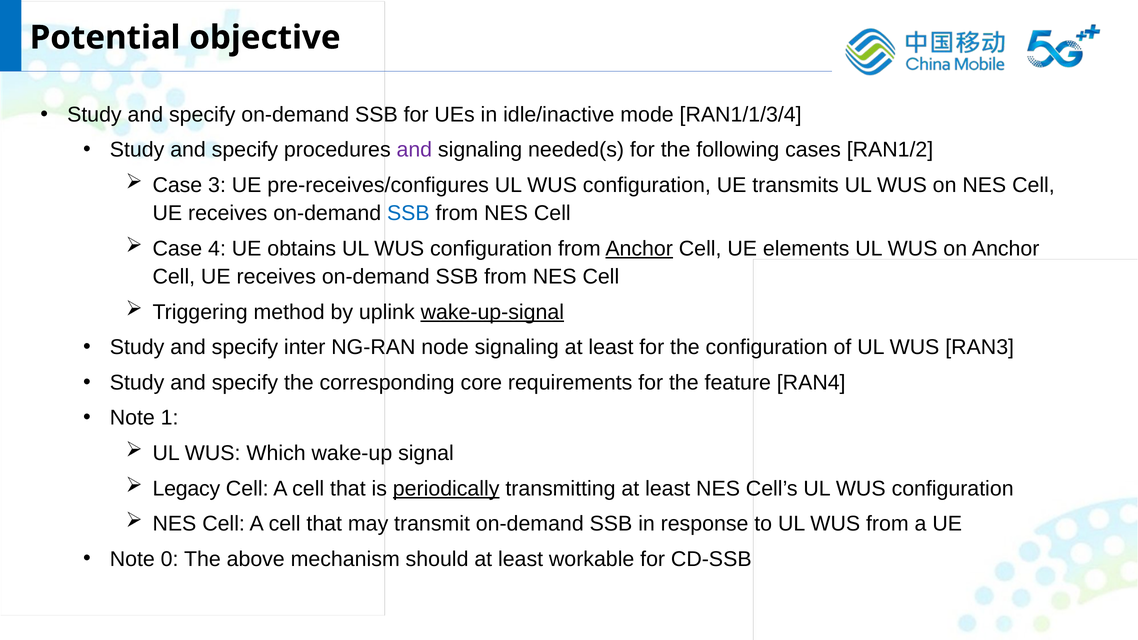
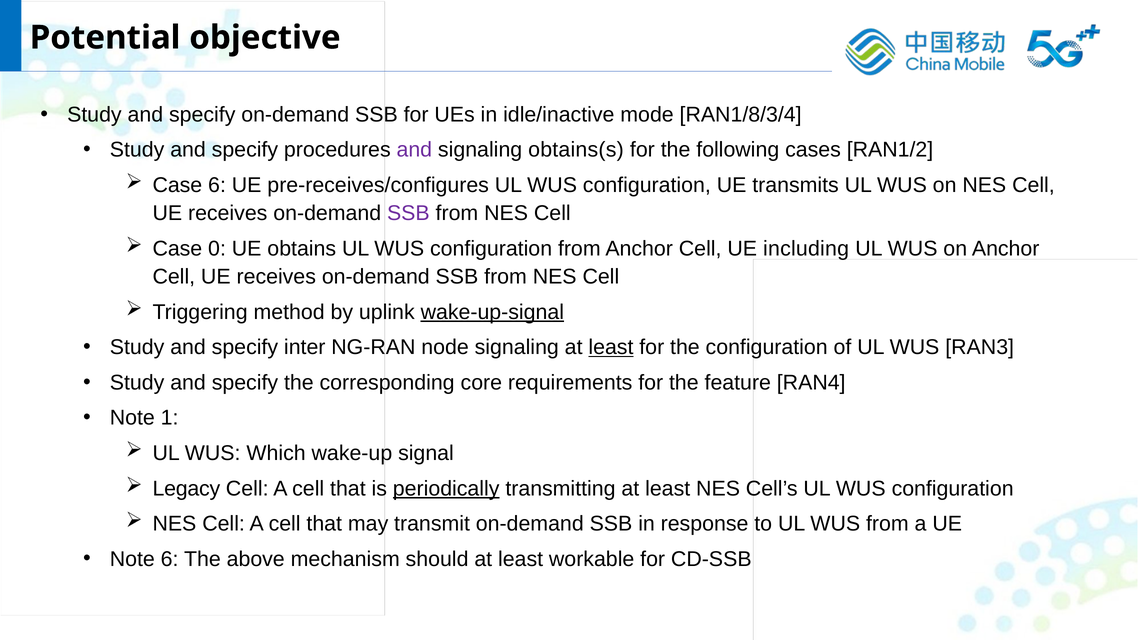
RAN1/1/3/4: RAN1/1/3/4 -> RAN1/8/3/4 (741, 115)
needed(s: needed(s -> obtains(s (576, 150)
Case 3: 3 -> 6 (217, 185)
SSB colour: blue -> purple (408, 213)
4: 4 -> 0 (217, 249)
Anchor underline: present -> none (639, 249)
elements: elements -> including (806, 249)
least underline: none -> present (611, 347)
Note 0: 0 -> 6 (170, 559)
